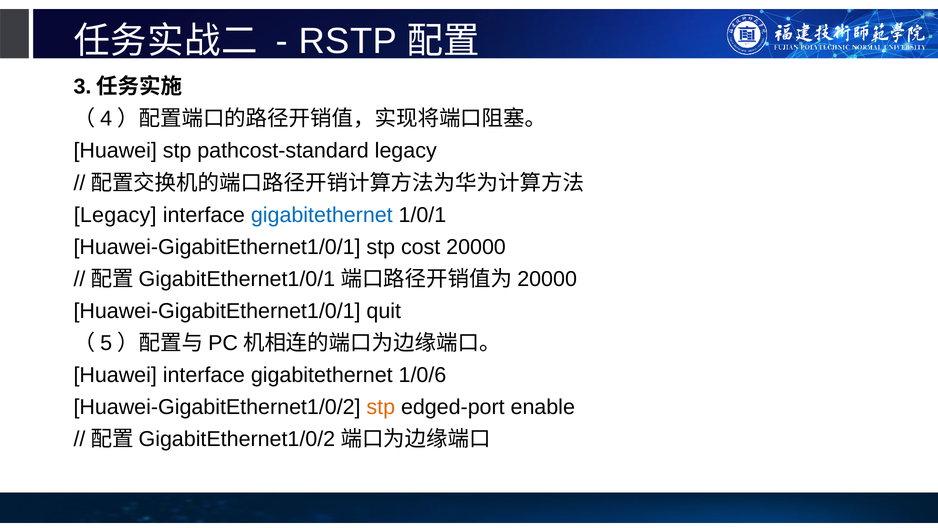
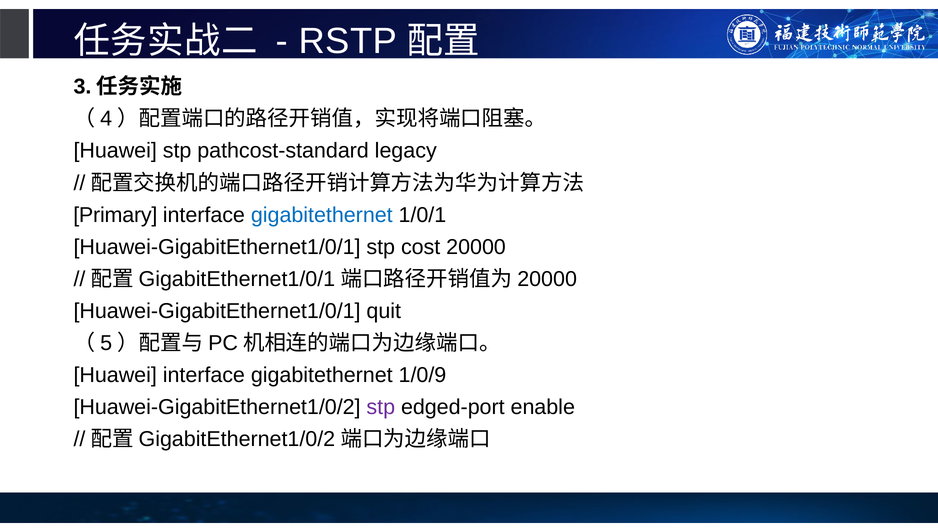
Legacy: Legacy -> Primary (115, 215)
1/0/6: 1/0/6 -> 1/0/9 (422, 375)
stp colour: orange -> purple (381, 407)
